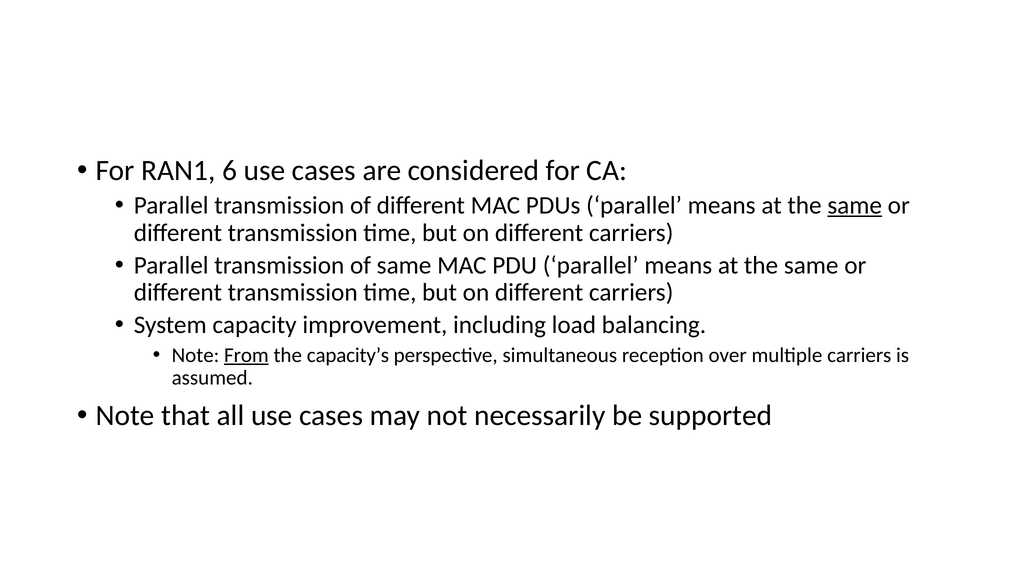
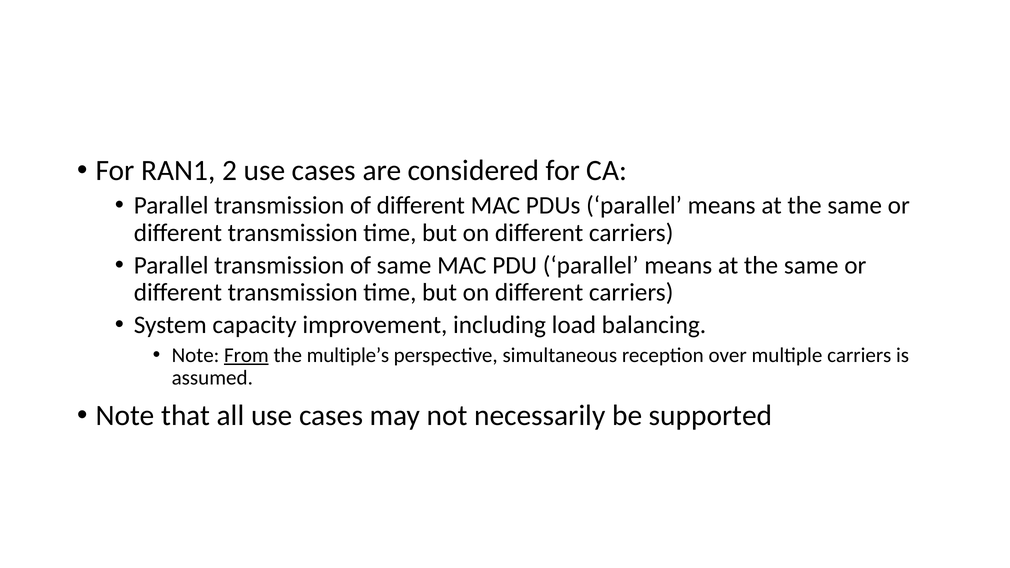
6: 6 -> 2 (230, 171)
same underline: present -> none (855, 206)
capacity’s: capacity’s -> multiple’s (348, 355)
